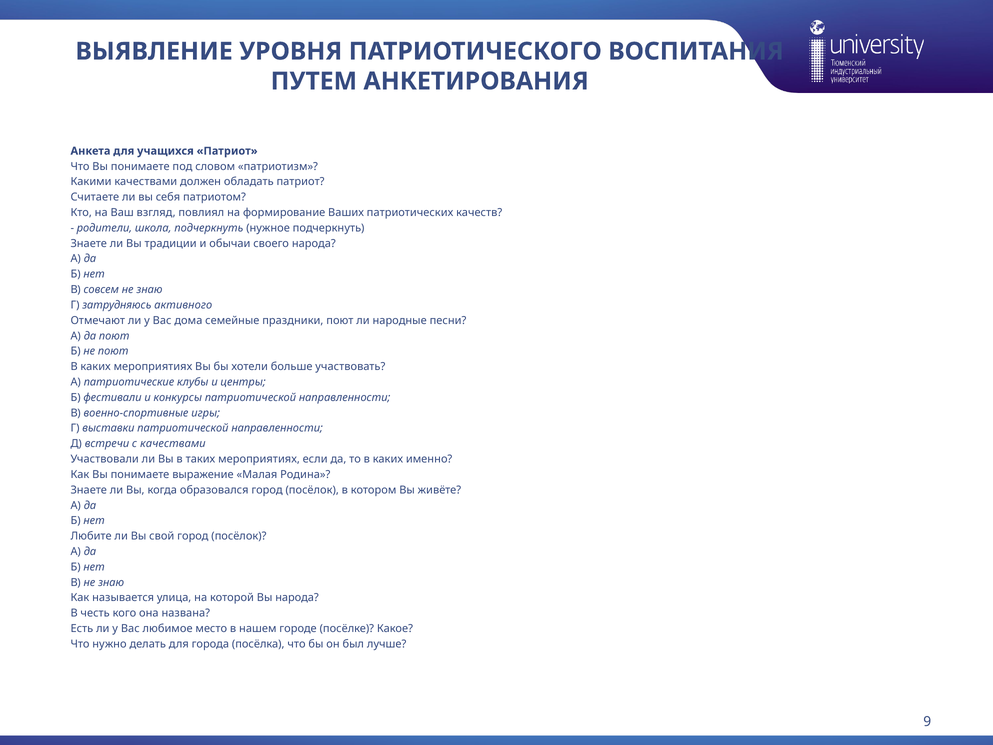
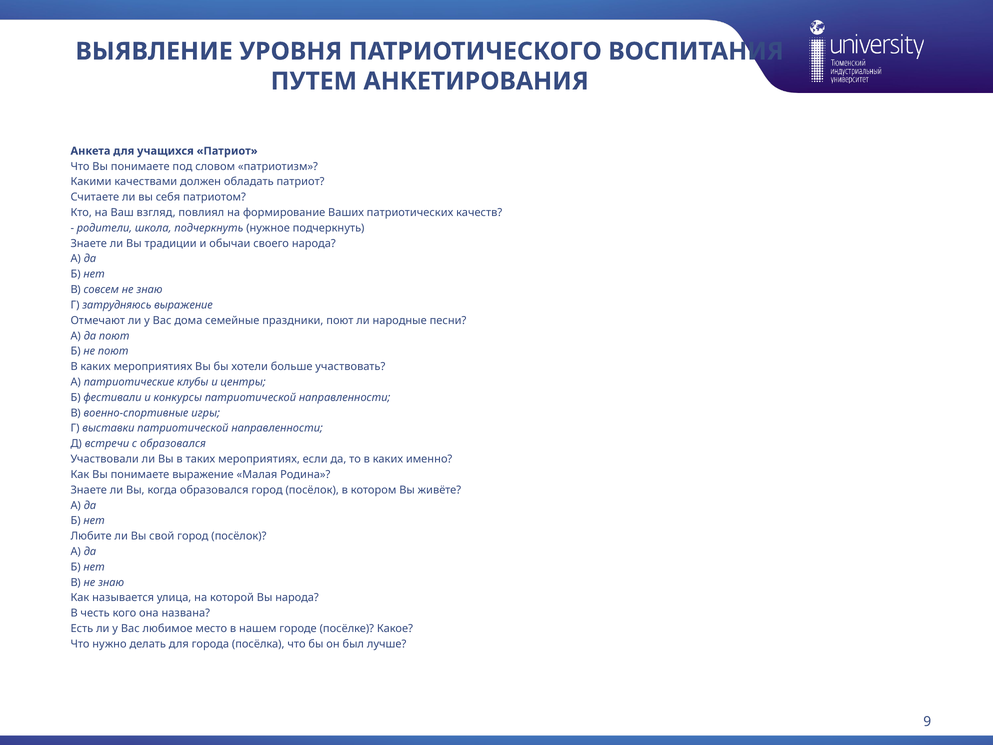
затрудняюсь активного: активного -> выражение (183, 305)
с качествами: качествами -> образовался (173, 444)
